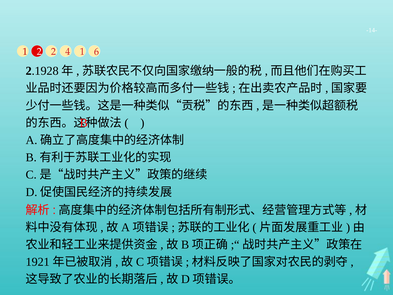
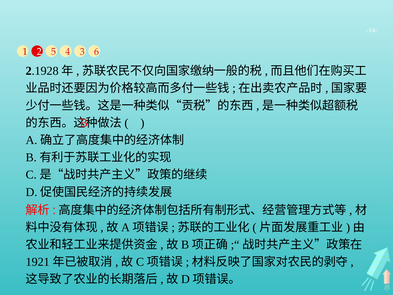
2 2: 2 -> 5 (54, 52)
4 1: 1 -> 3 (82, 52)
